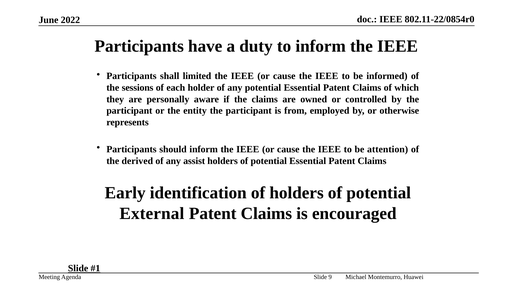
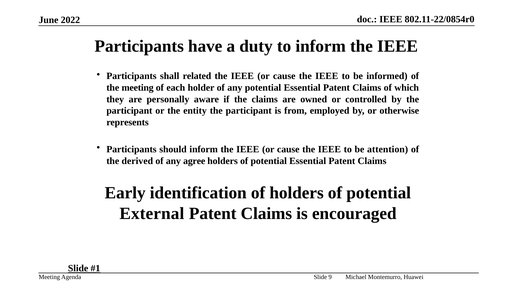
limited: limited -> related (197, 76)
the sessions: sessions -> meeting (138, 88)
assist: assist -> agree (194, 161)
